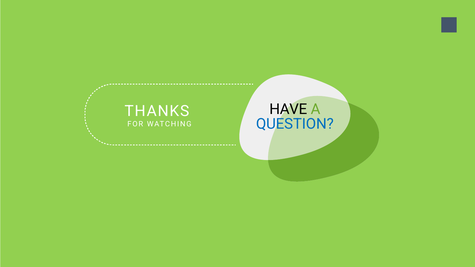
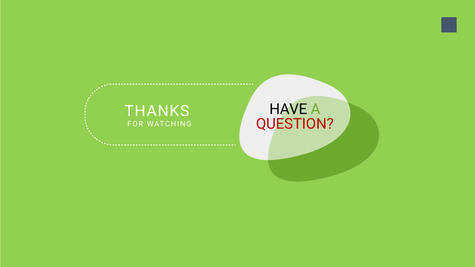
QUESTION colour: blue -> red (295, 124)
